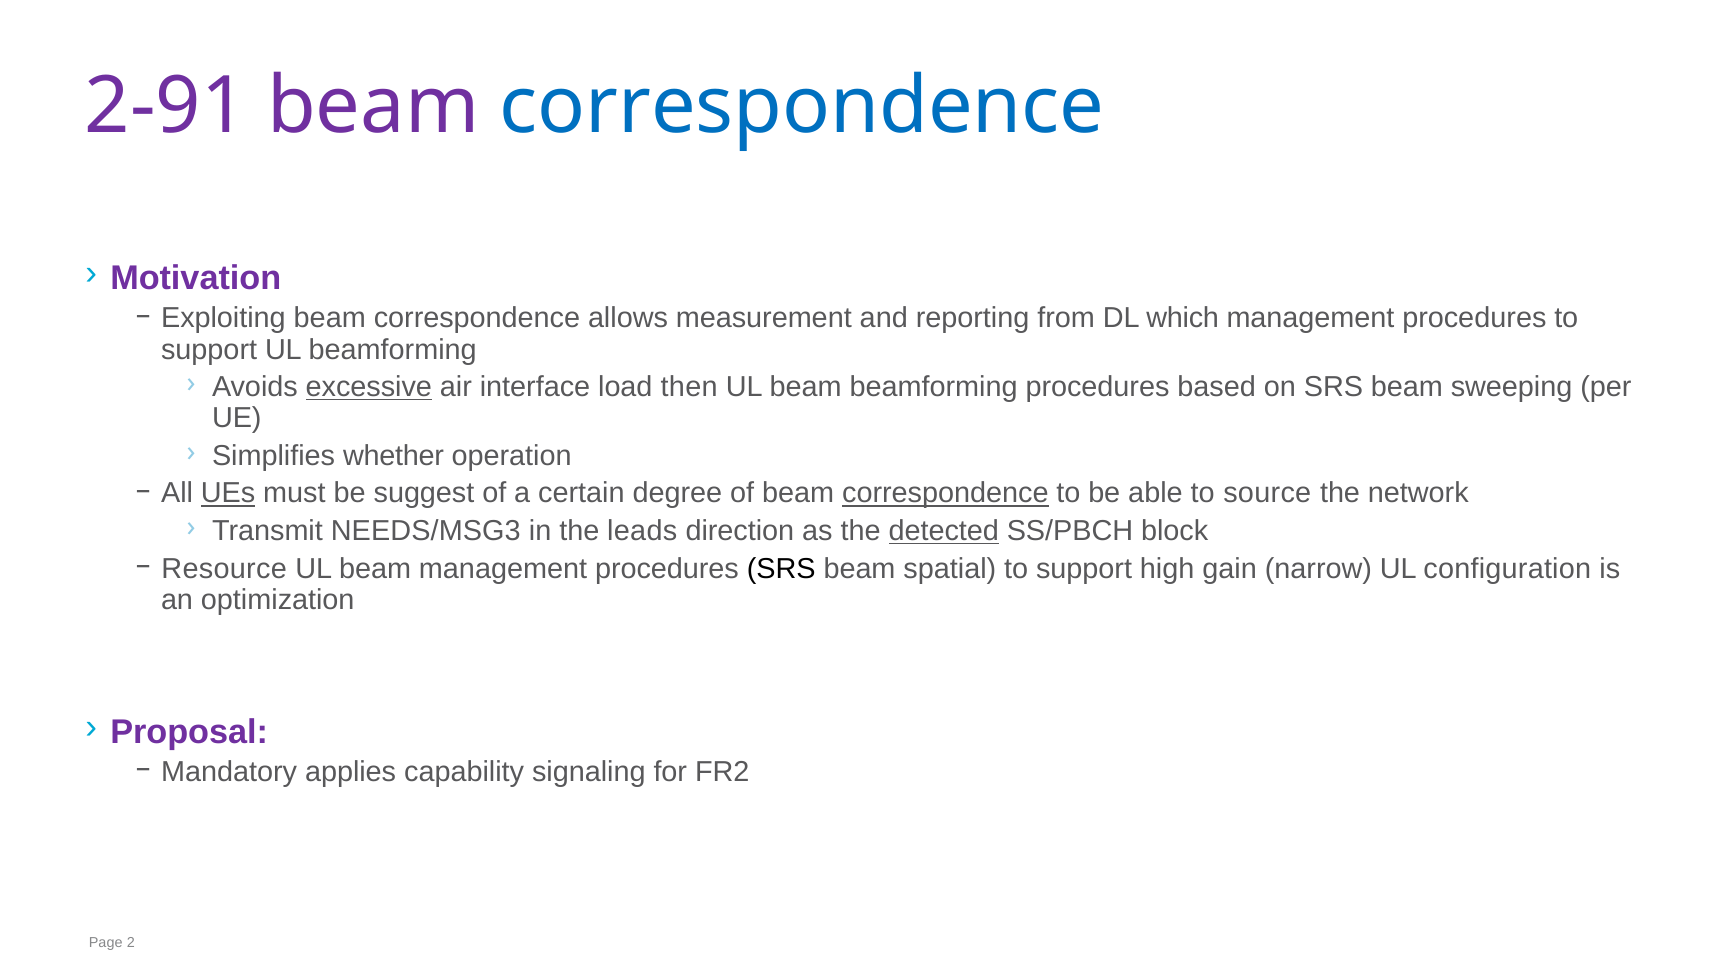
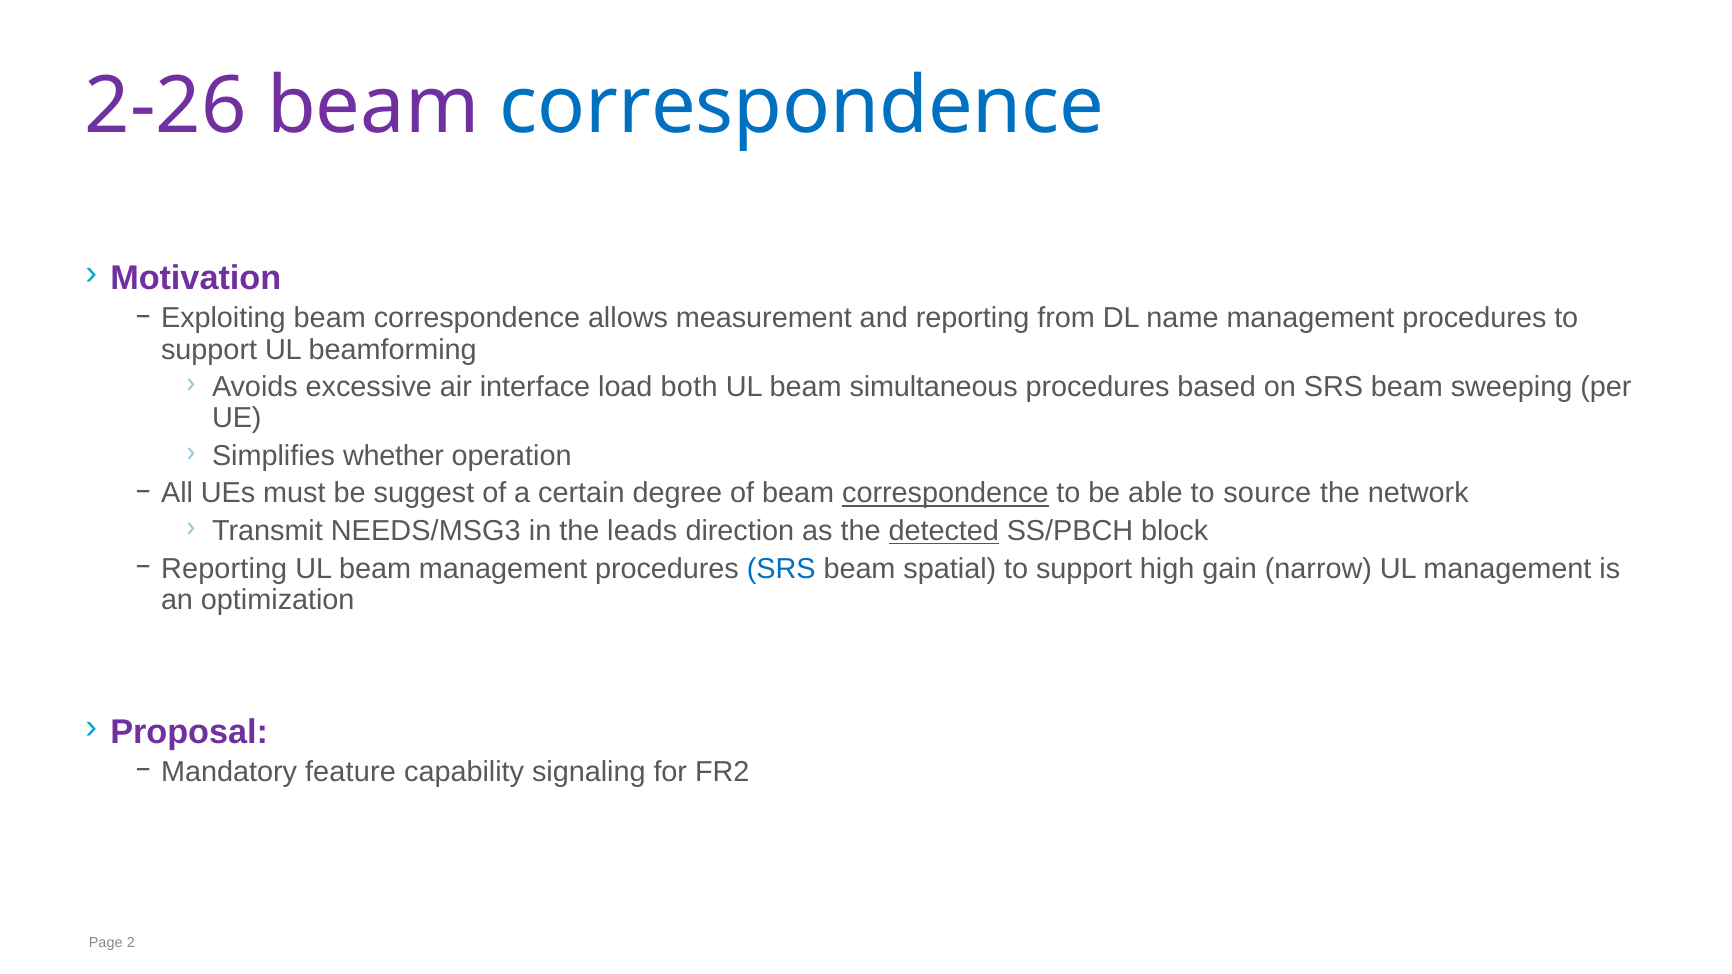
2-91: 2-91 -> 2-26 (166, 106)
which: which -> name (1183, 319)
excessive underline: present -> none (369, 387)
then: then -> both (689, 387)
beam beamforming: beamforming -> simultaneous (934, 387)
UEs underline: present -> none (228, 494)
Resource: Resource -> Reporting (224, 569)
SRS colour: black -> blue (781, 569)
UL configuration: configuration -> management (1507, 569)
applies: applies -> feature (350, 772)
